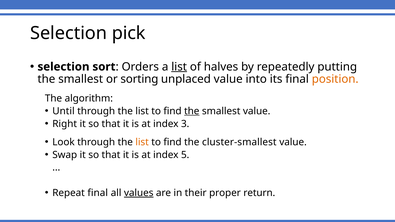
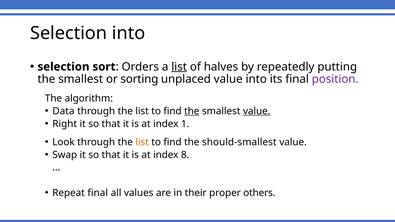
Selection pick: pick -> into (129, 33)
position colour: orange -> purple (335, 79)
Until: Until -> Data (63, 111)
value underline: none -> present (257, 111)
3: 3 -> 1 (185, 124)
cluster-smallest: cluster-smallest -> should-smallest (239, 142)
5: 5 -> 8 (185, 155)
values underline: present -> none (139, 193)
return: return -> others (259, 193)
